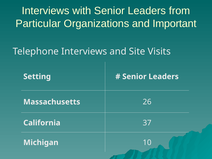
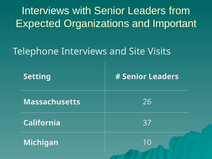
Particular: Particular -> Expected (38, 24)
